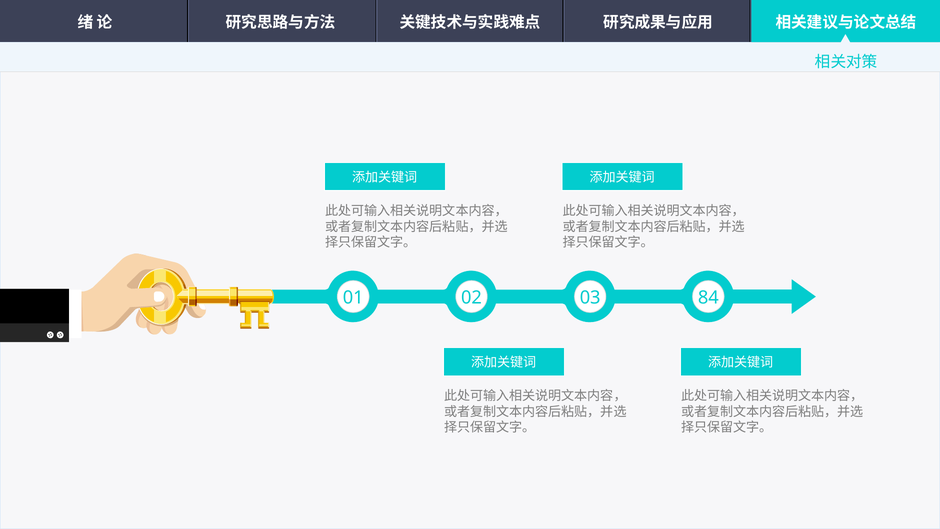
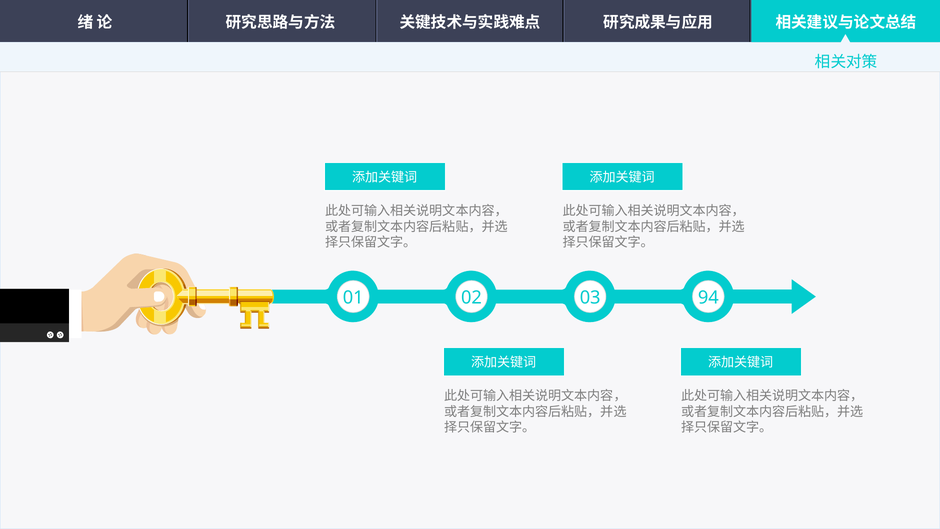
84: 84 -> 94 (708, 298)
